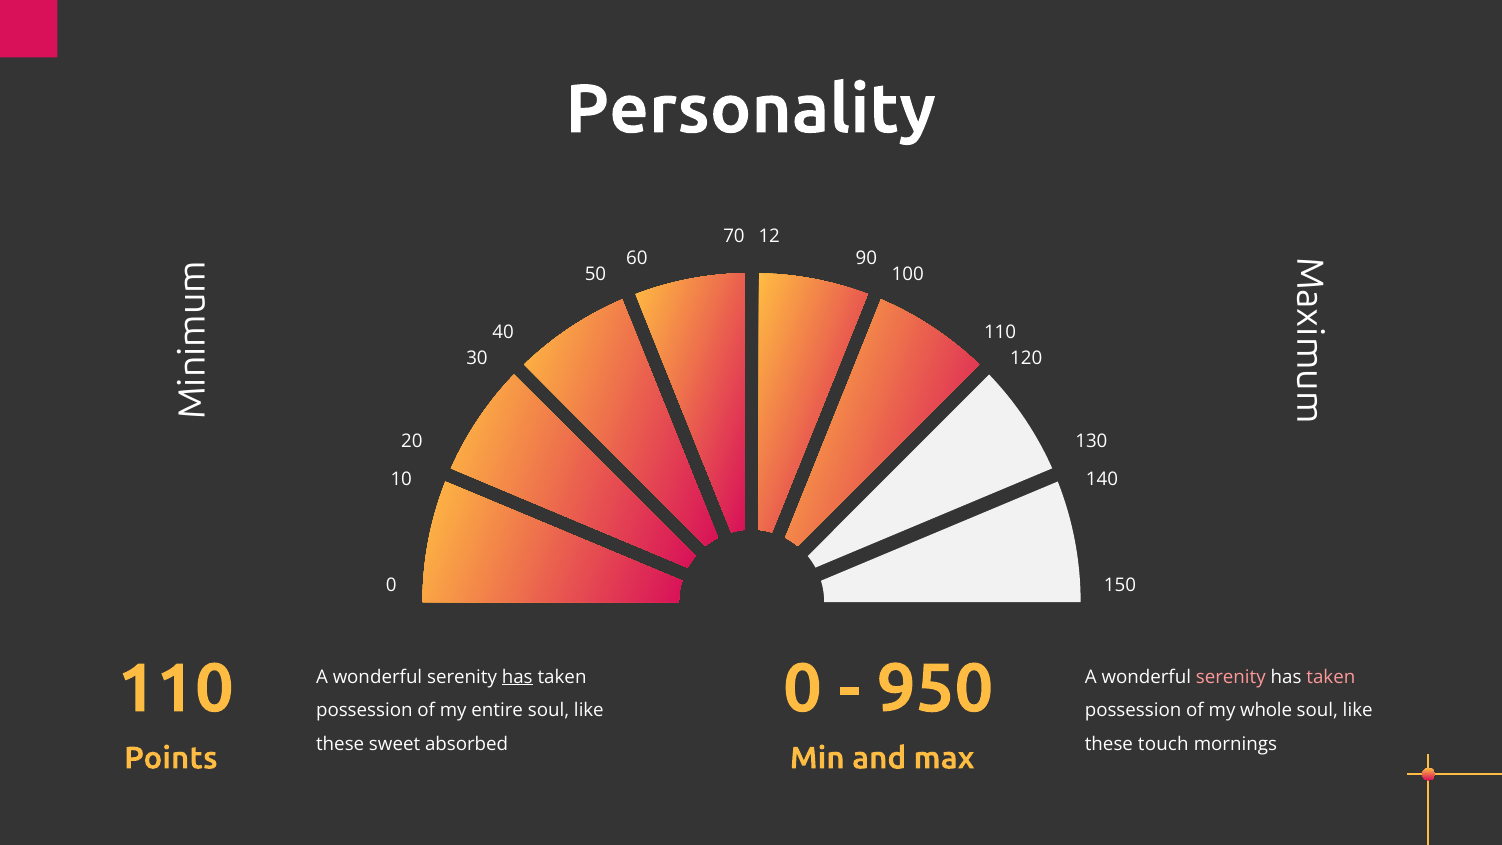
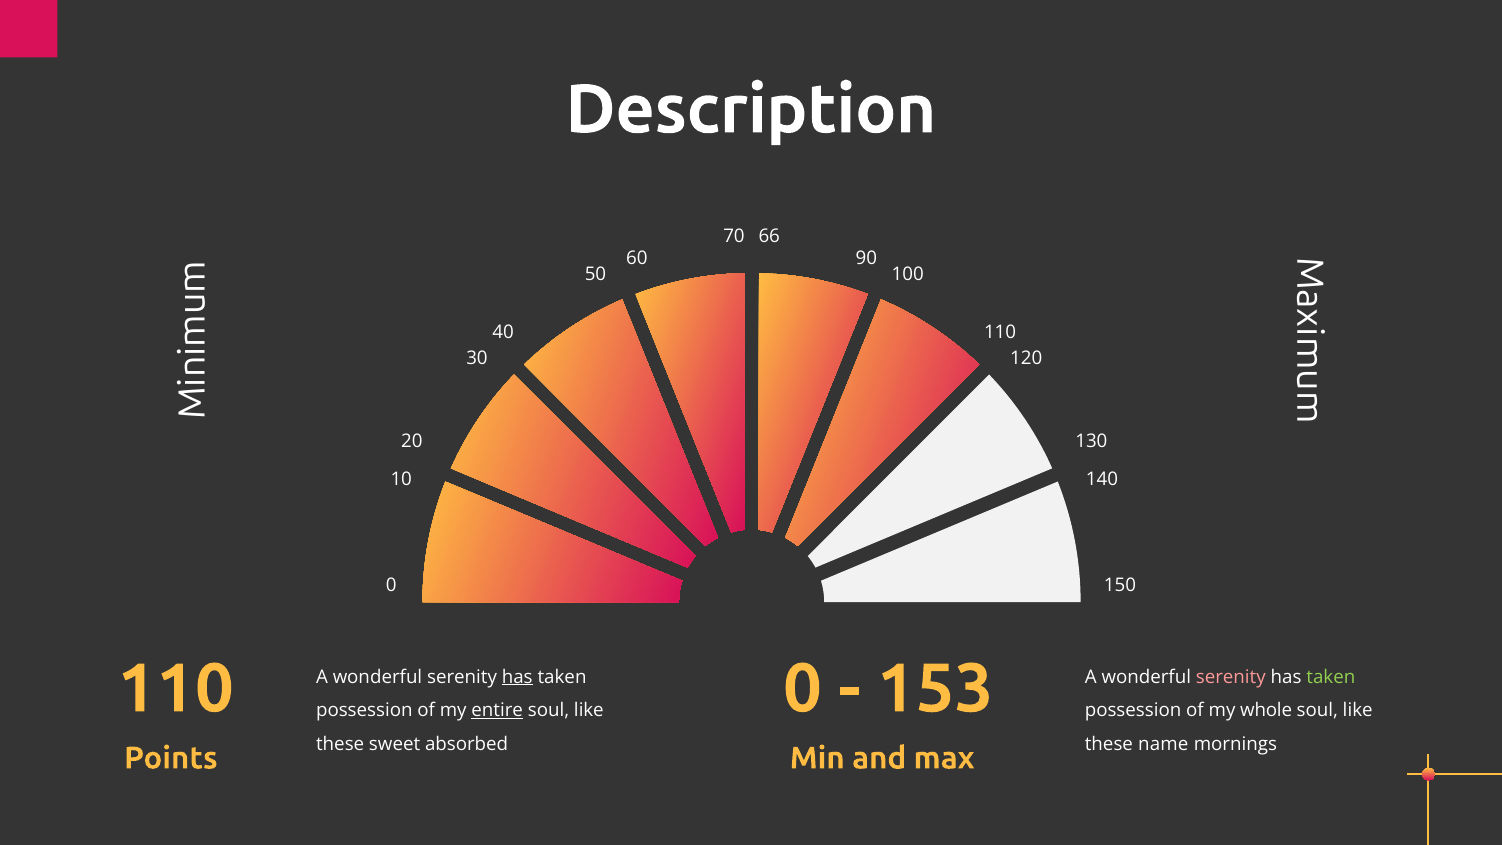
Personality: Personality -> Description (751, 110)
12: 12 -> 66 (769, 236)
950: 950 -> 153 (935, 688)
taken colour: pink -> light green (1331, 677)
entire underline: none -> present (497, 711)
touch: touch -> name (1163, 744)
